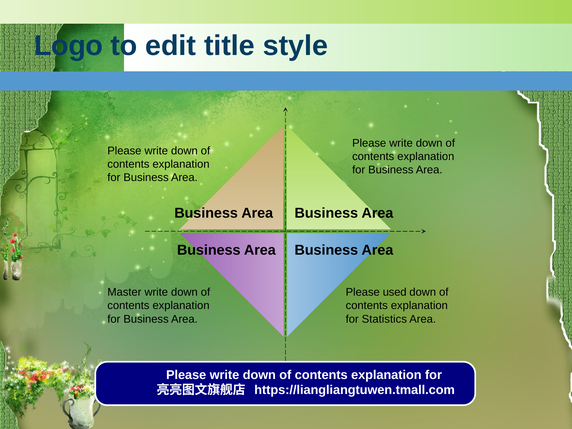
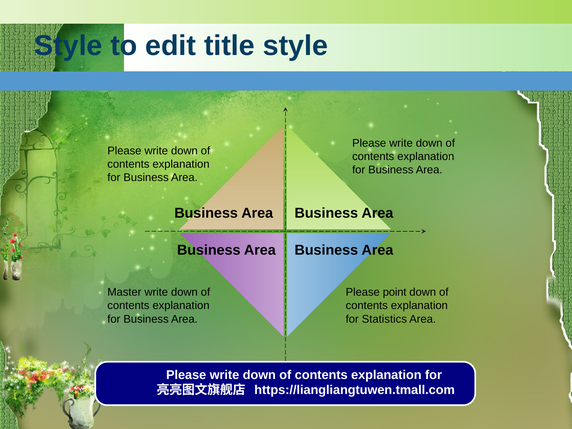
Logo: Logo -> Style (68, 46)
used: used -> point (395, 292)
